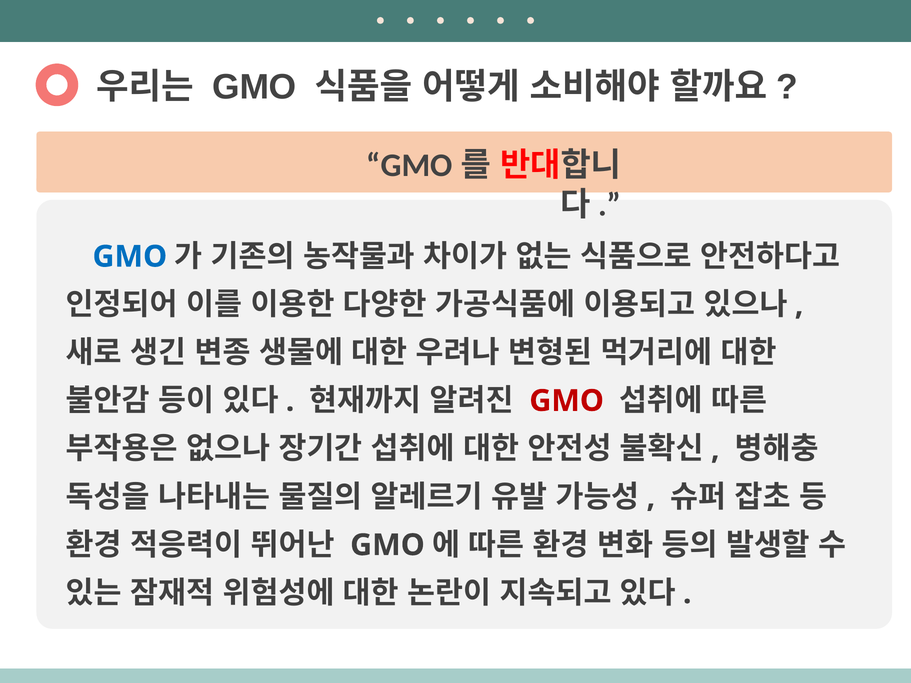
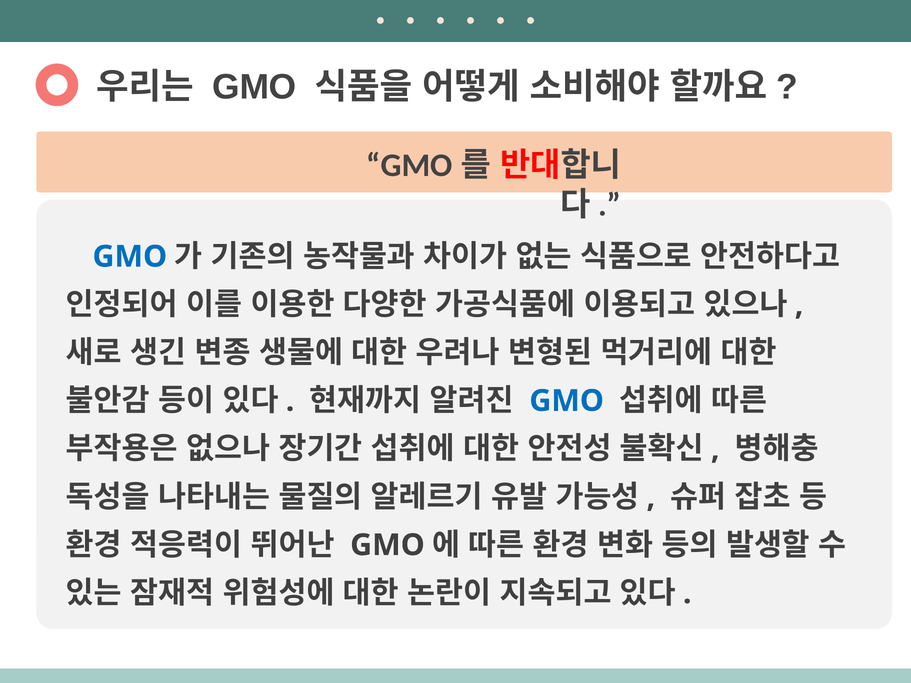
GMO colour: red -> blue (567, 401)
